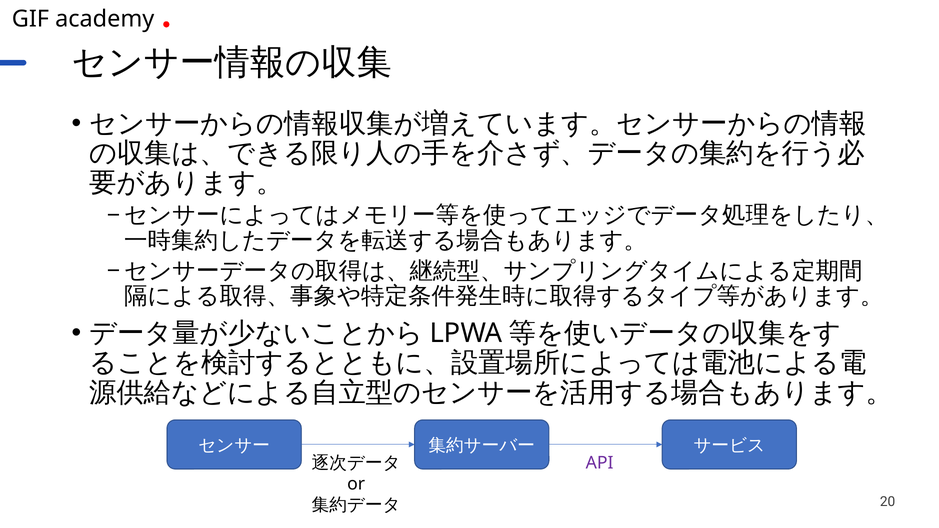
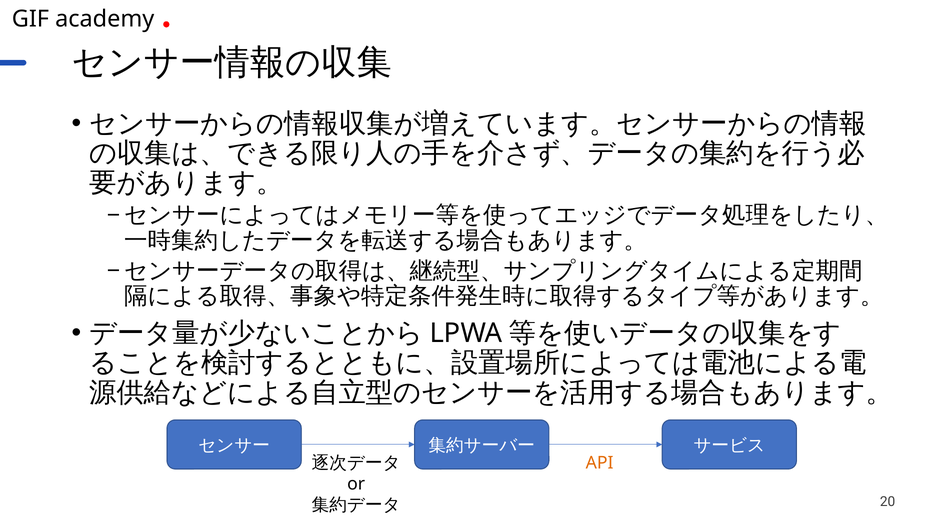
API colour: purple -> orange (600, 463)
